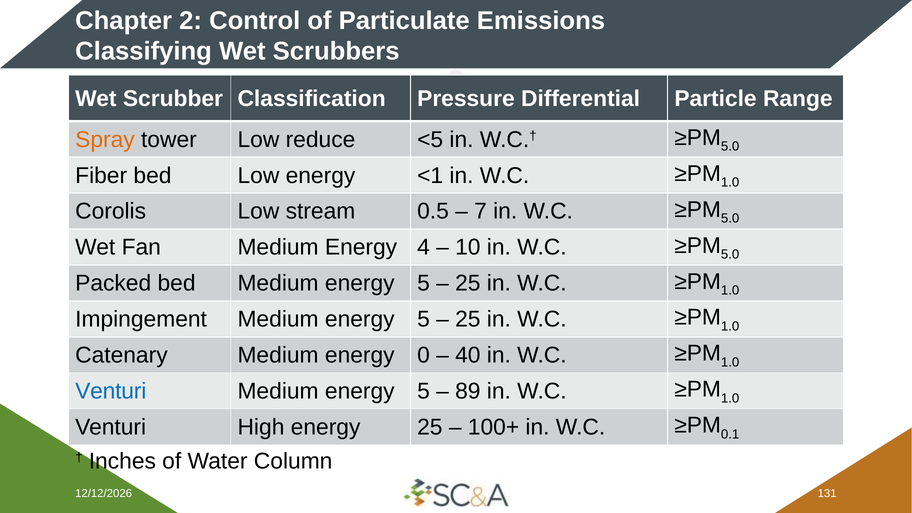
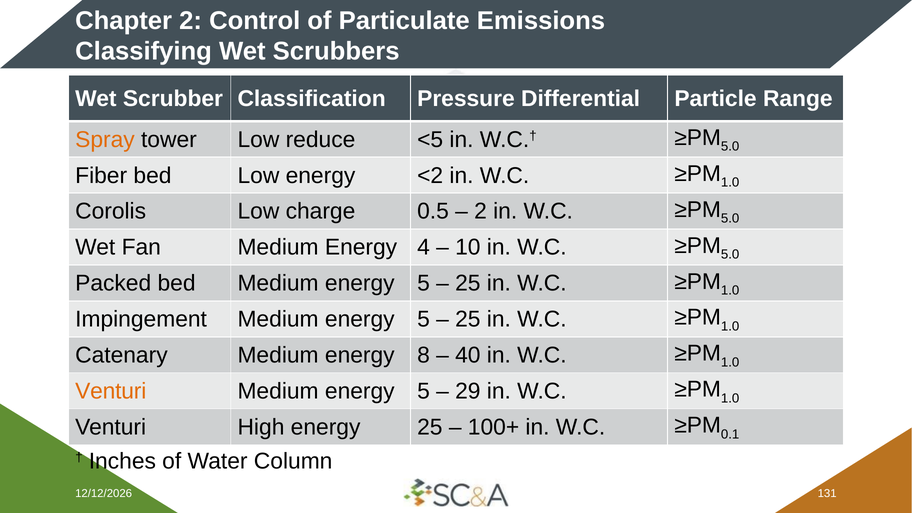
<1: <1 -> <2 (430, 175)
stream: stream -> charge (320, 211)
7: 7 -> 2 (481, 211)
0: 0 -> 8 (424, 355)
Venturi colour: blue -> orange (111, 391)
89: 89 -> 29 (468, 391)
